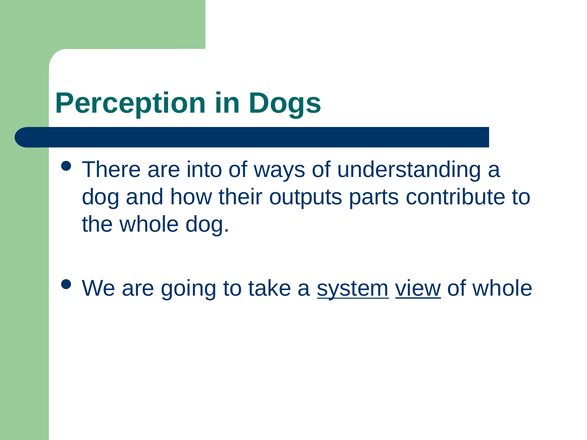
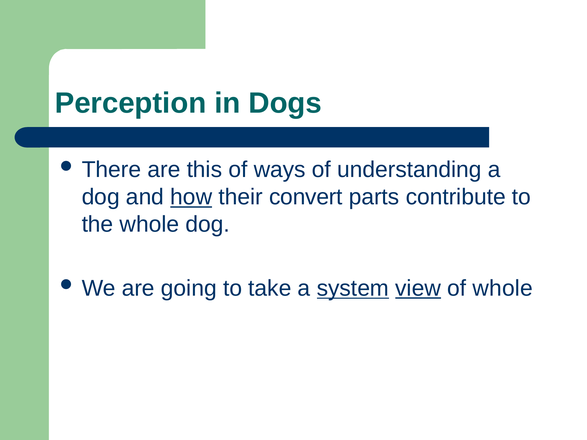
into: into -> this (204, 170)
how underline: none -> present (191, 197)
outputs: outputs -> convert (306, 197)
